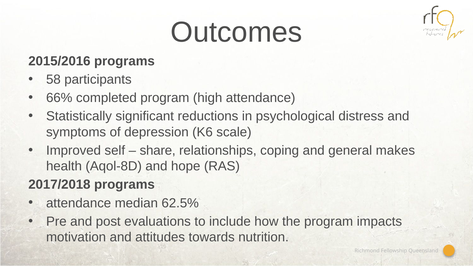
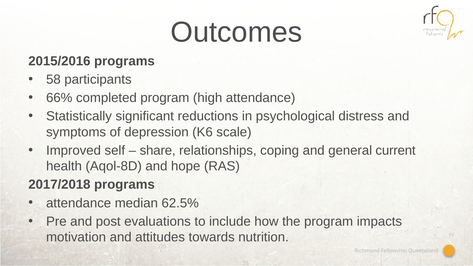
makes: makes -> current (396, 151)
